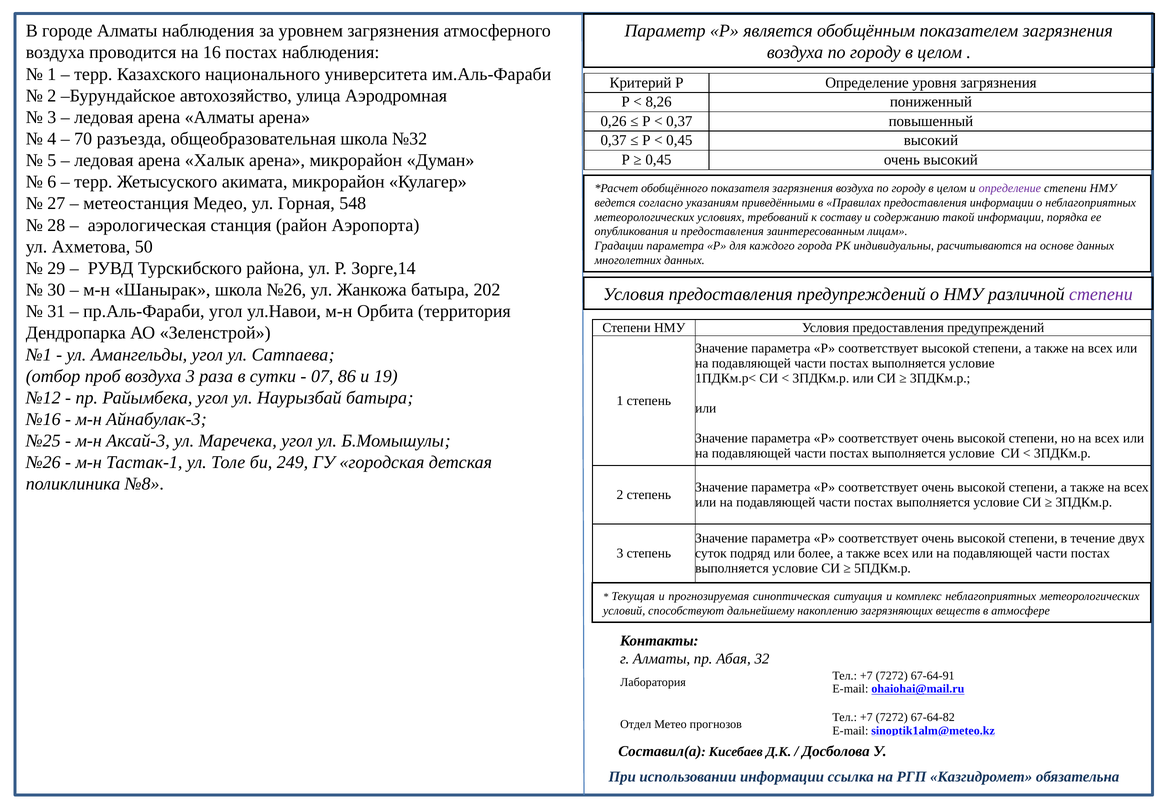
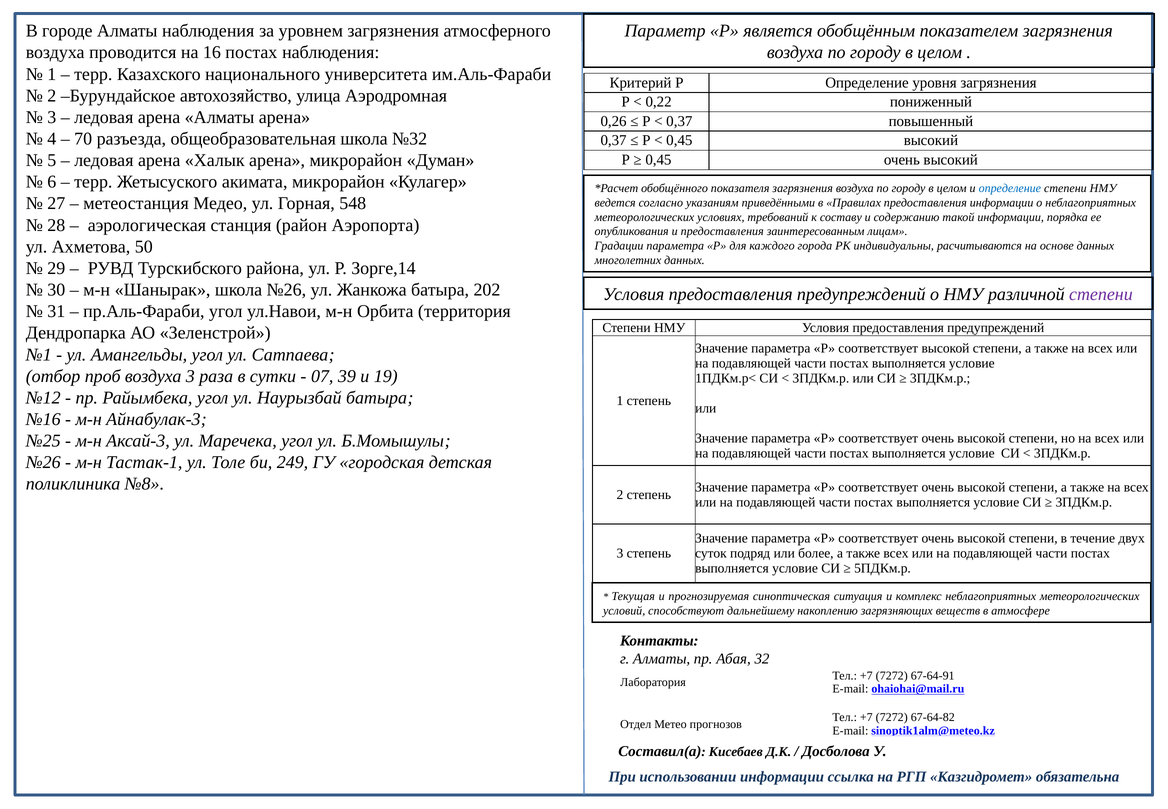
8,26: 8,26 -> 0,22 (659, 102)
определение colour: purple -> blue (1010, 188)
86: 86 -> 39 (347, 376)
